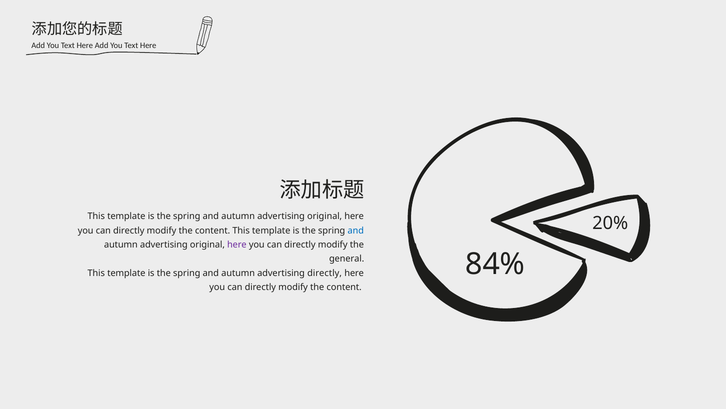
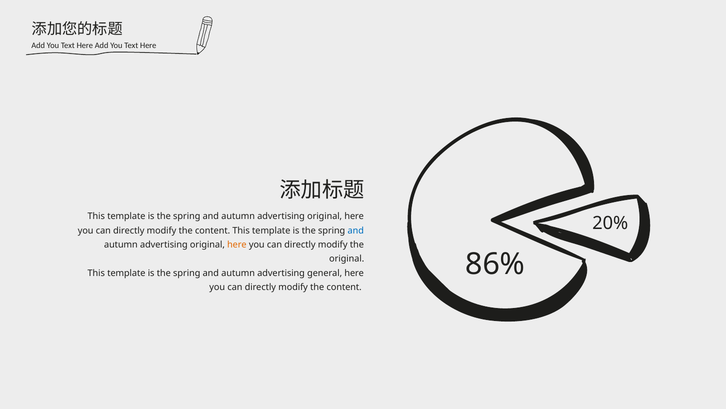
here colour: purple -> orange (237, 244)
84%: 84% -> 86% (495, 264)
general: general -> original (347, 258)
advertising directly: directly -> general (325, 273)
